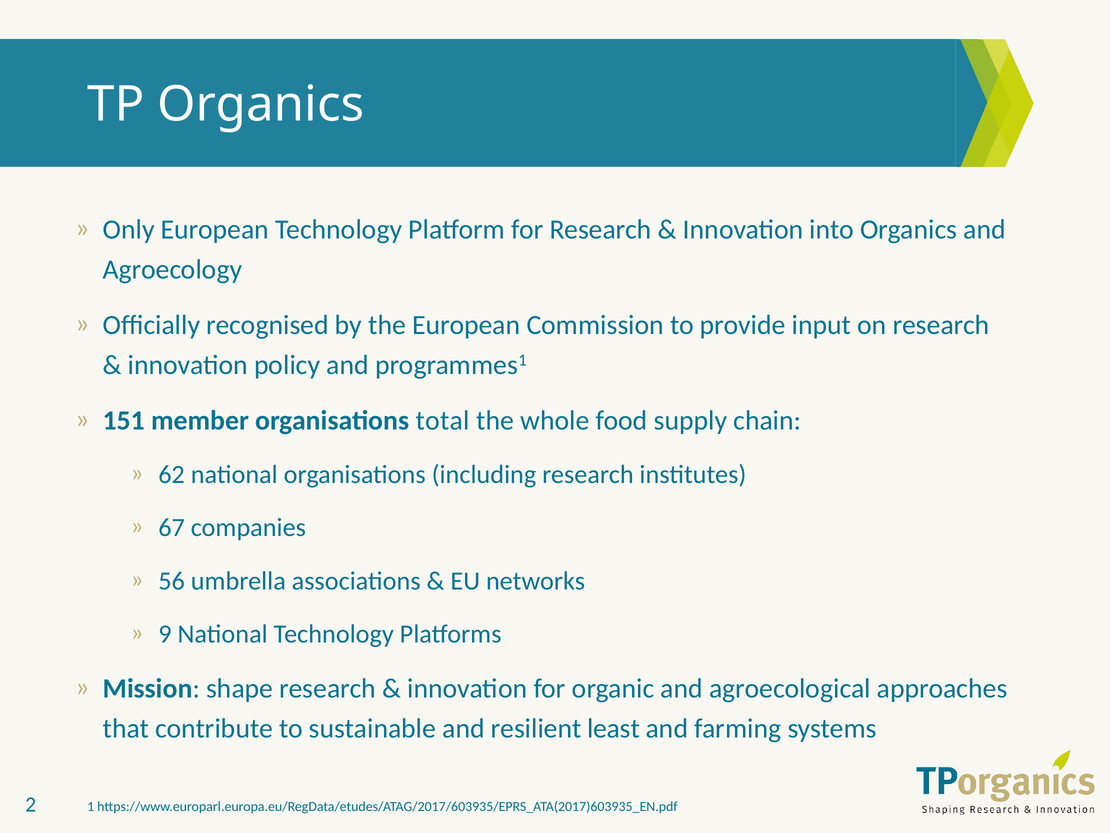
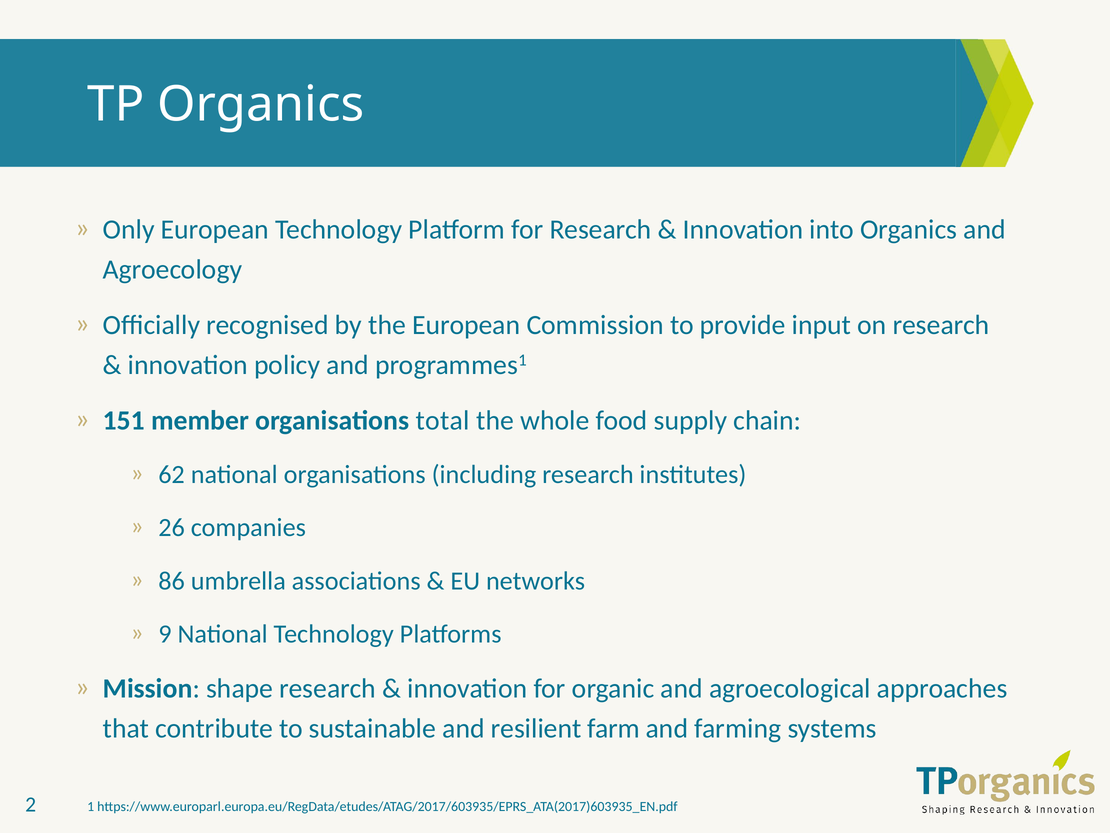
67: 67 -> 26 (172, 527)
56: 56 -> 86 (172, 581)
least: least -> farm (614, 728)
